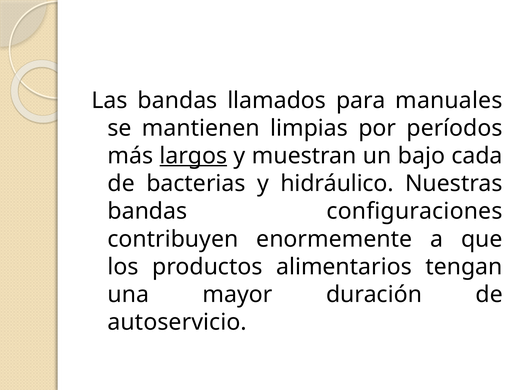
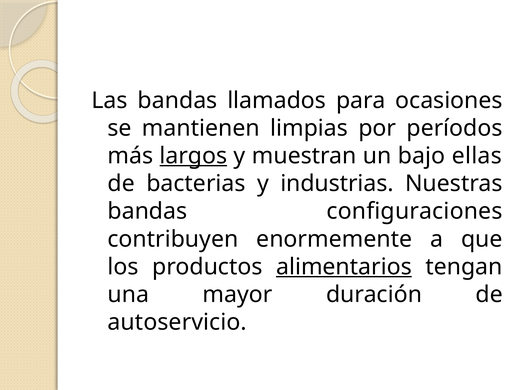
manuales: manuales -> ocasiones (449, 100)
cada: cada -> ellas (477, 156)
hidráulico: hidráulico -> industrias (337, 184)
alimentarios underline: none -> present (344, 267)
